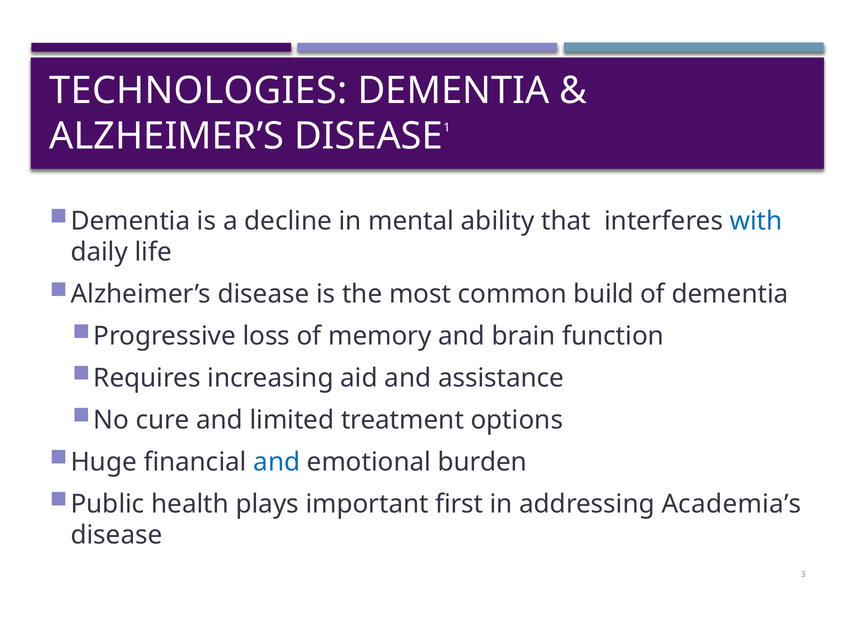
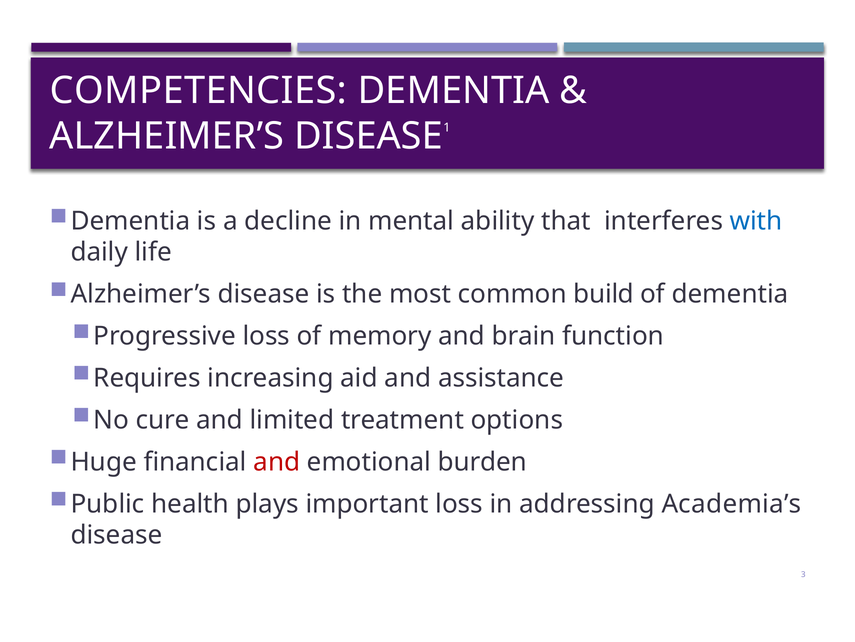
TECHNOLOGIES: TECHNOLOGIES -> COMPETENCIES (198, 90)
and colour: blue -> red (277, 461)
important first: first -> loss (459, 503)
